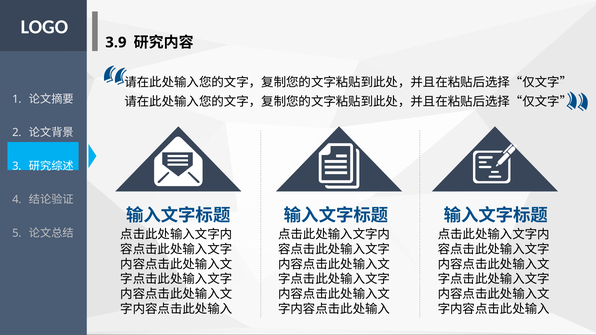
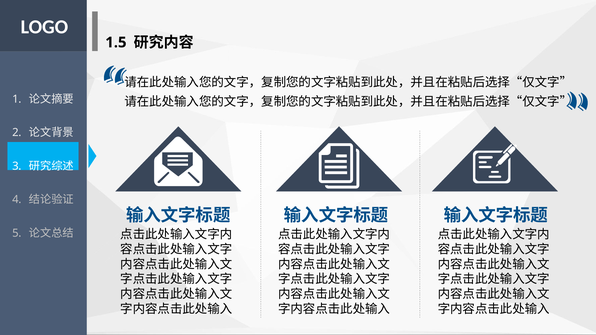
3.9: 3.9 -> 1.5 (116, 42)
